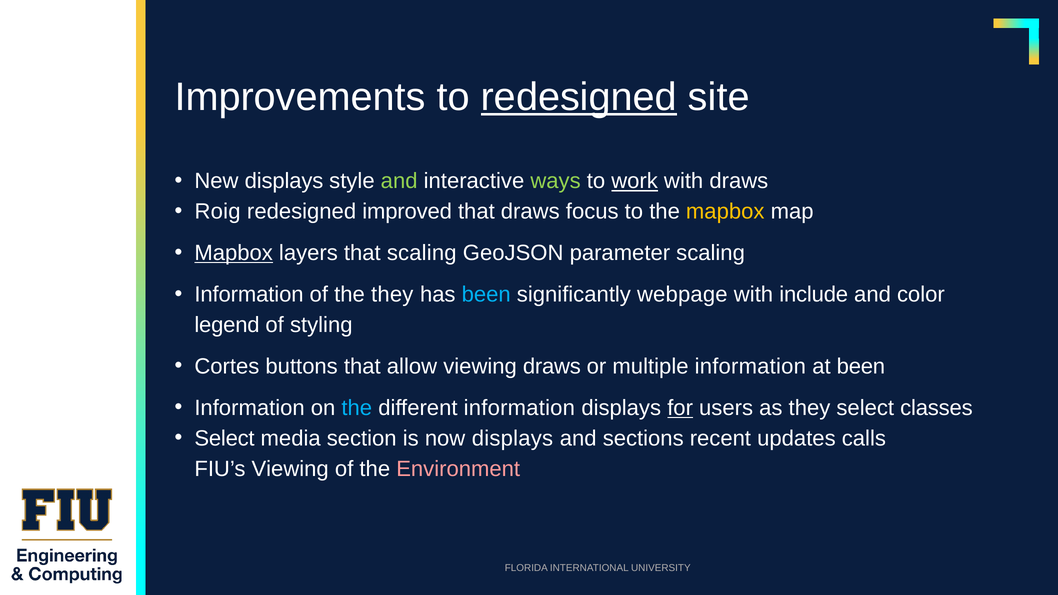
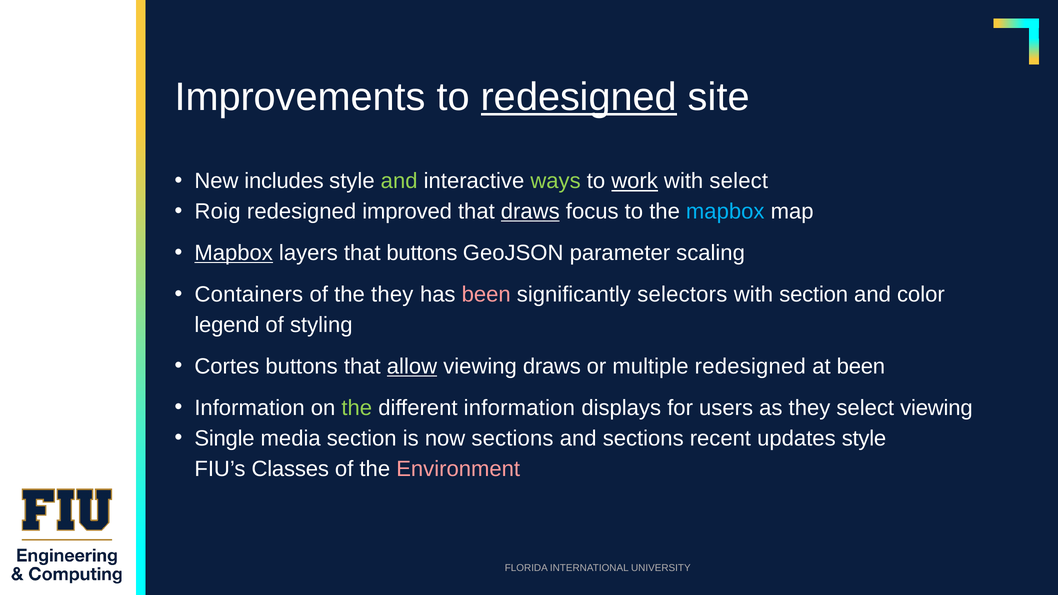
New displays: displays -> includes (284, 181)
with draws: draws -> select (739, 181)
draws underline: none -> present (530, 212)
mapbox colour: yellow -> light blue (725, 212)
that scaling: scaling -> buttons (422, 253)
Information: Information -> Containers (249, 295)
been colour: light blue -> pink (486, 295)
webpage: webpage -> selectors (682, 295)
with include: include -> section (814, 295)
allow underline: none -> present (412, 367)
multiple information: information -> redesigned (750, 367)
the colour: light blue -> light green (357, 408)
for underline: present -> none (680, 408)
select classes: classes -> viewing (936, 408)
Select: Select -> Single (225, 438)
now displays: displays -> sections (512, 438)
updates calls: calls -> style (864, 438)
FIU’s Viewing: Viewing -> Classes (290, 469)
